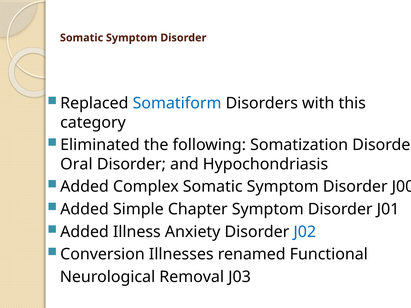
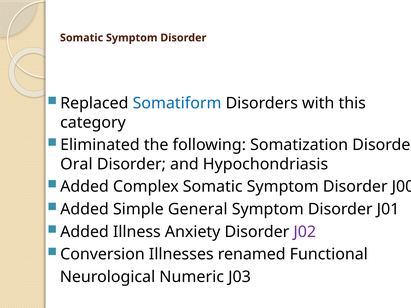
Chapter: Chapter -> General (198, 209)
J02 colour: blue -> purple (305, 232)
Removal: Removal -> Numeric (192, 277)
